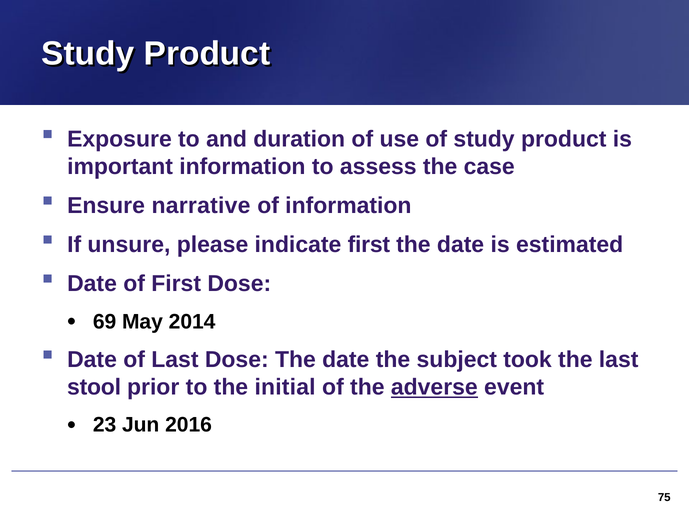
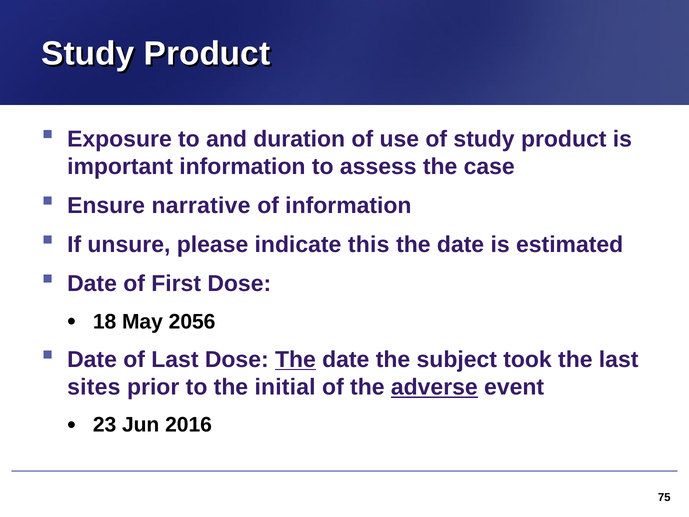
indicate first: first -> this (369, 245)
69: 69 -> 18 (105, 321)
2014: 2014 -> 2056 (192, 321)
The underline: none -> present (295, 359)
stool: stool -> sites (94, 387)
